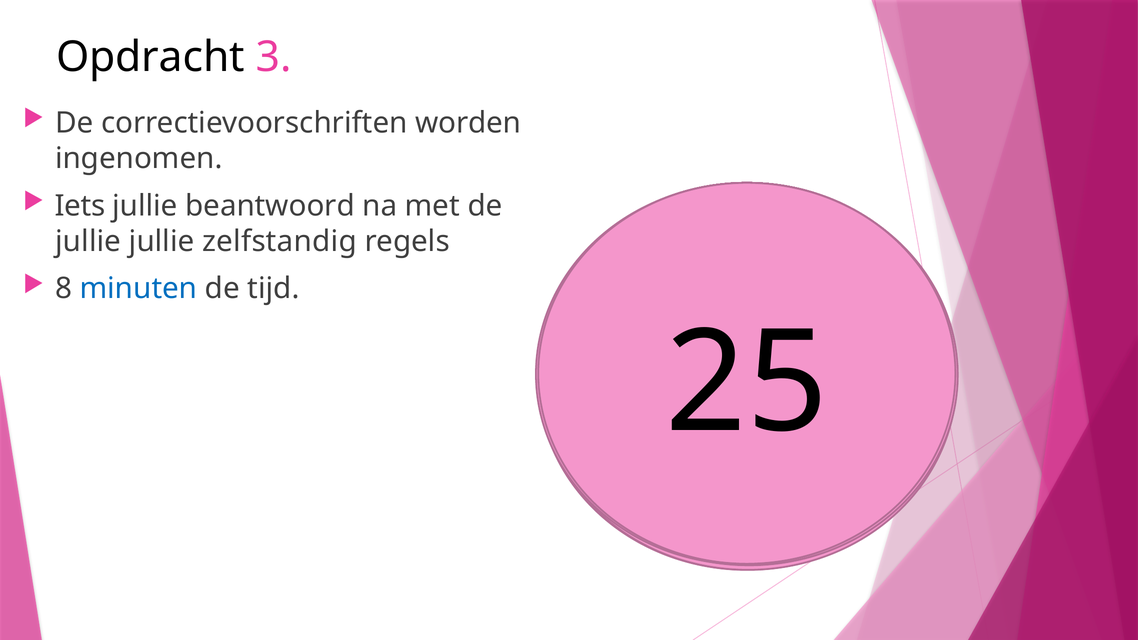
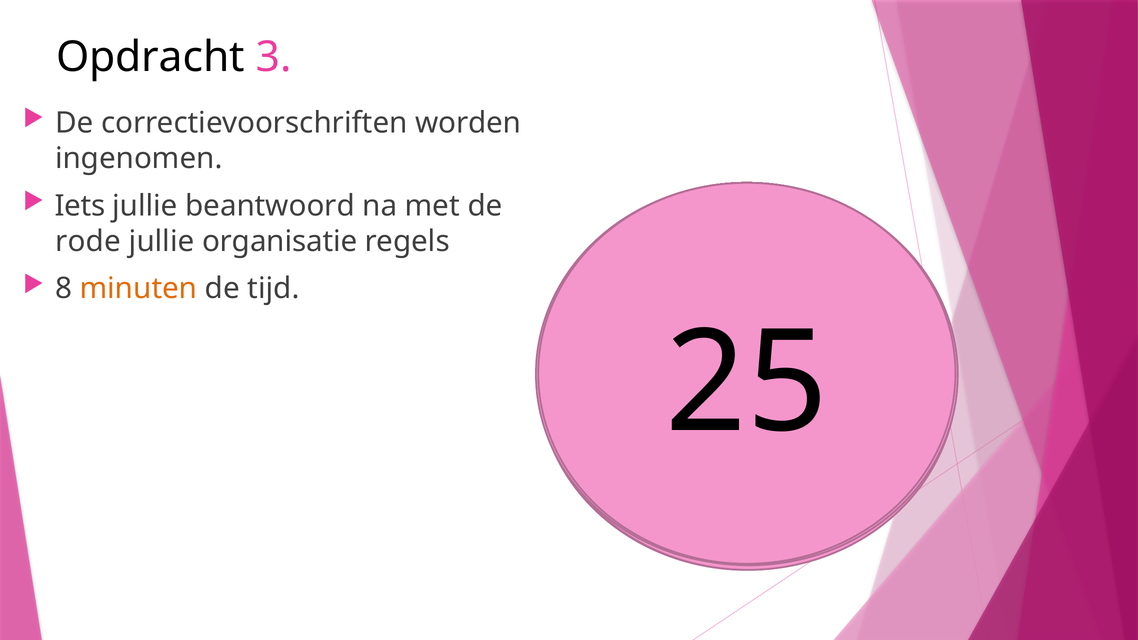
jullie: jullie -> rode (88, 241)
zelfstandig: zelfstandig -> organisatie (280, 241)
minuten colour: blue -> orange (138, 289)
